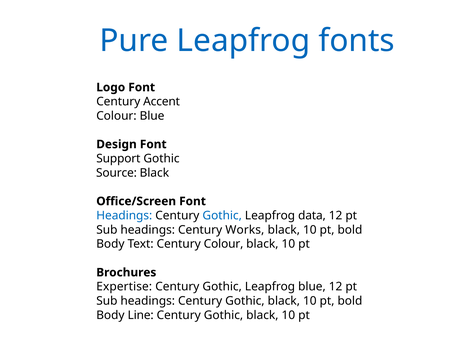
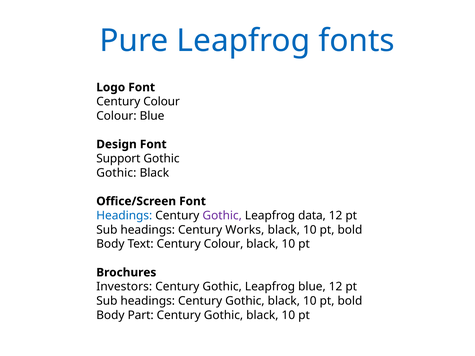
Accent: Accent -> Colour (162, 102)
Source: Source -> Gothic (116, 173)
Gothic colour: blue -> purple (222, 216)
Expertise: Expertise -> Investors (124, 287)
Line: Line -> Part (141, 315)
